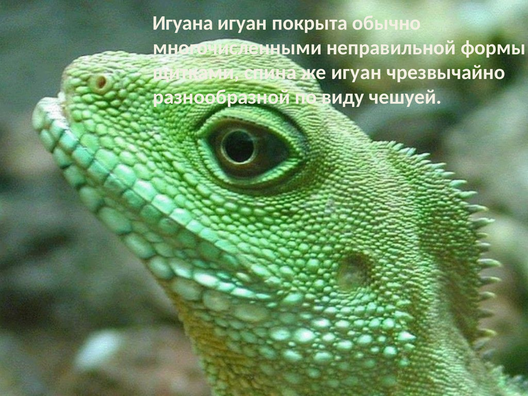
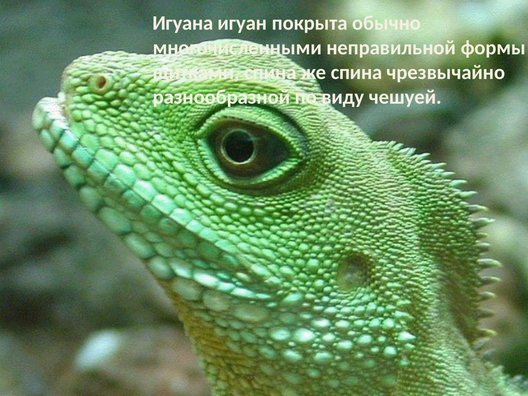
же игуан: игуан -> спина (357, 72)
